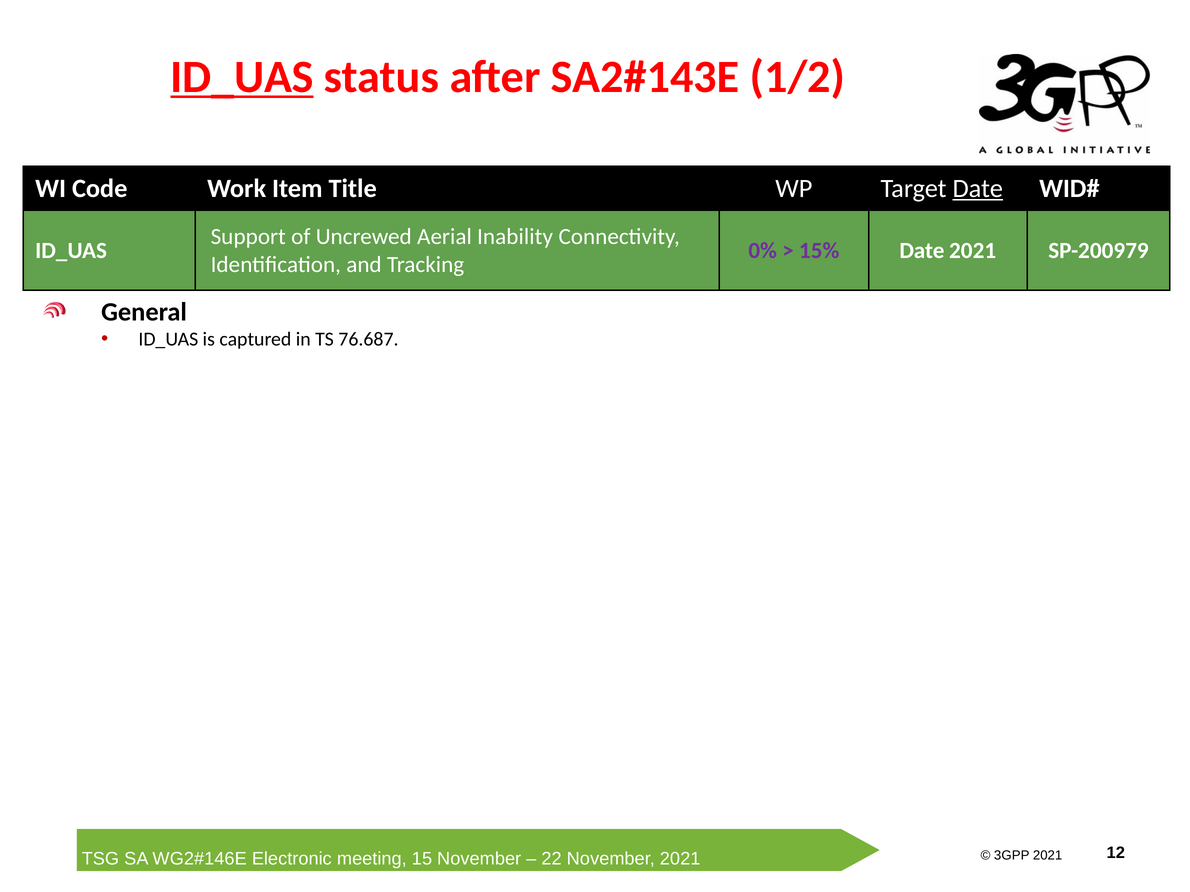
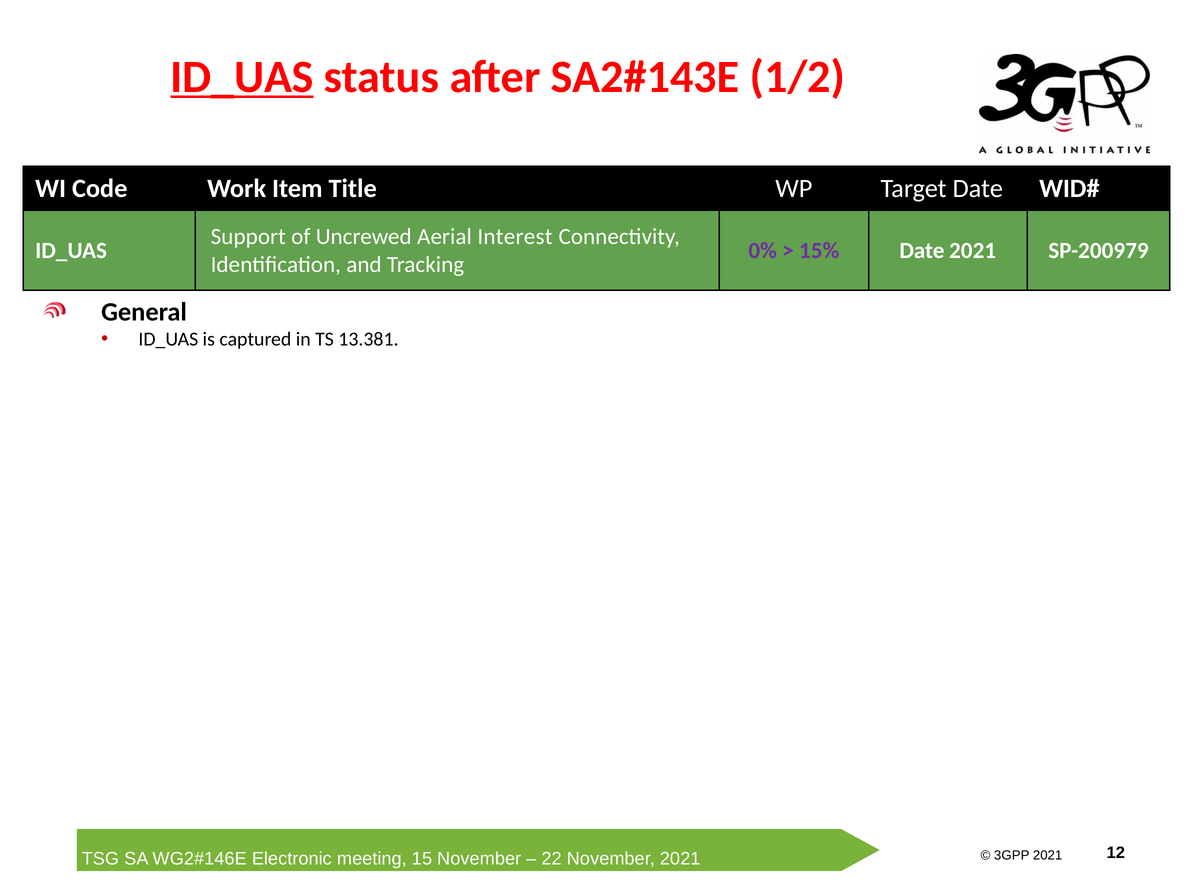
Date underline: present -> none (978, 189)
Inability: Inability -> Interest (515, 237)
76.687: 76.687 -> 13.381 (368, 339)
